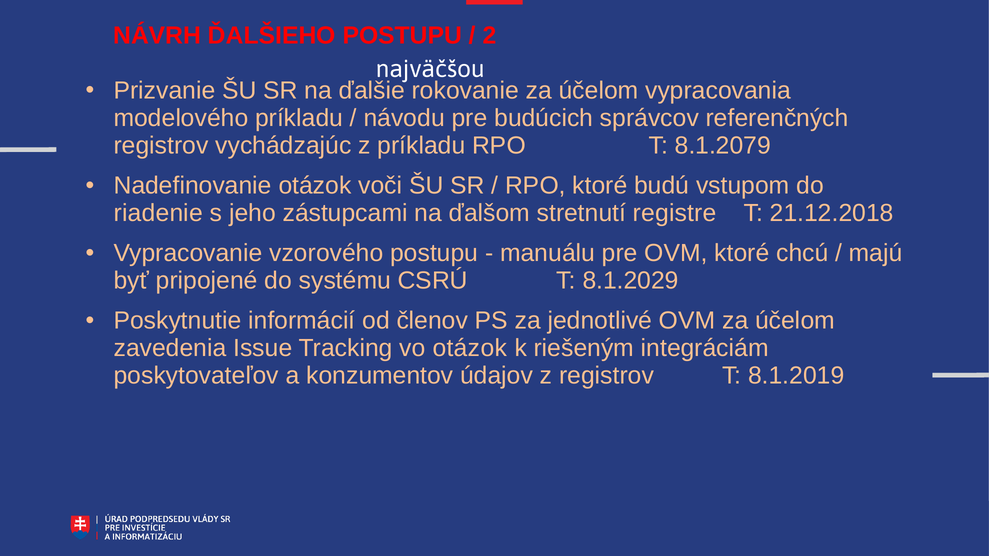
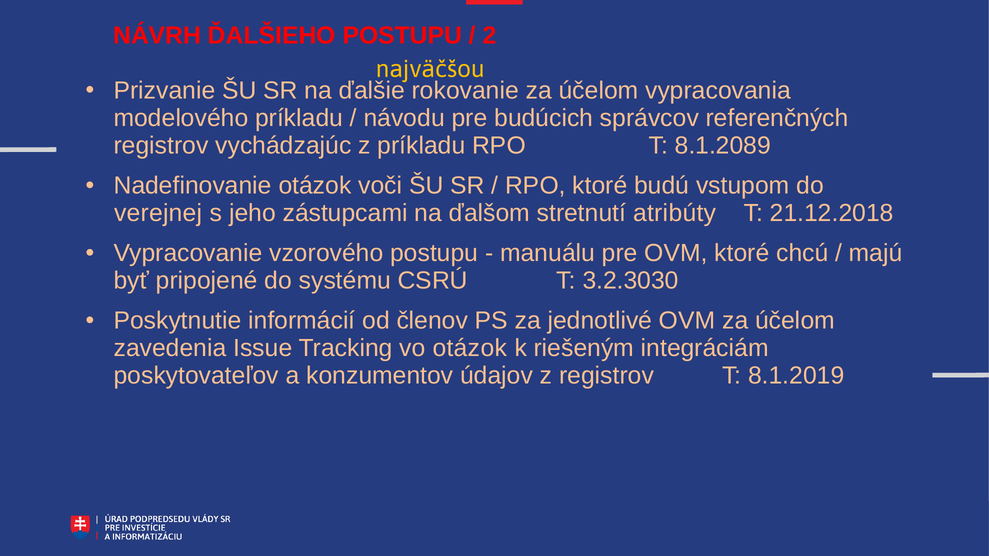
najväčšou colour: white -> yellow (430, 69)
8.1.2079: 8.1.2079 -> 8.1.2089 (723, 146)
riadenie: riadenie -> verejnej (158, 213)
registre: registre -> atribúty (675, 213)
8.1.2029: 8.1.2029 -> 3.2.3030 (631, 281)
